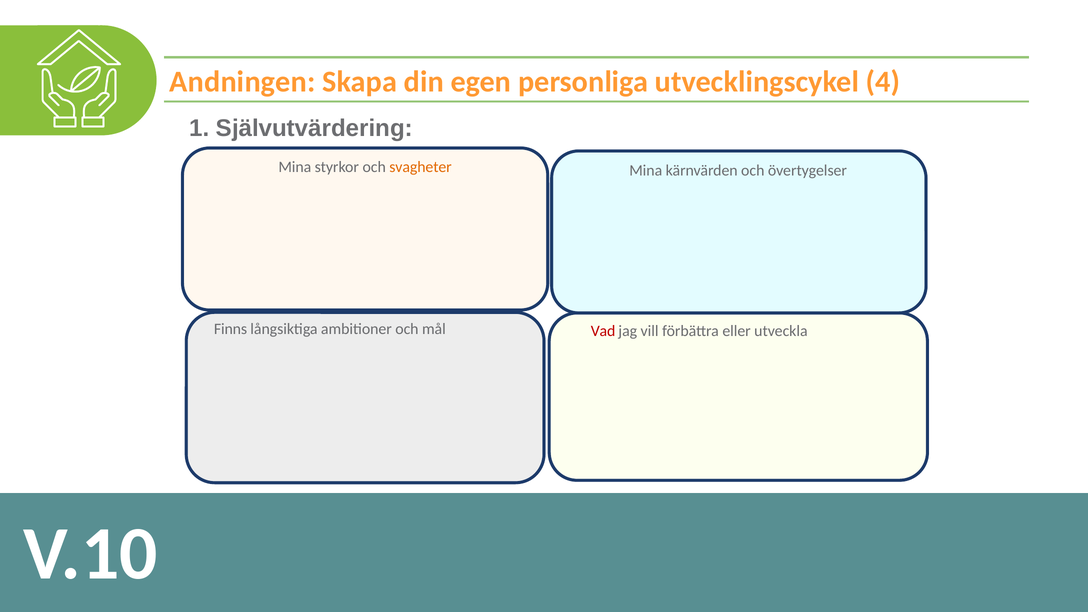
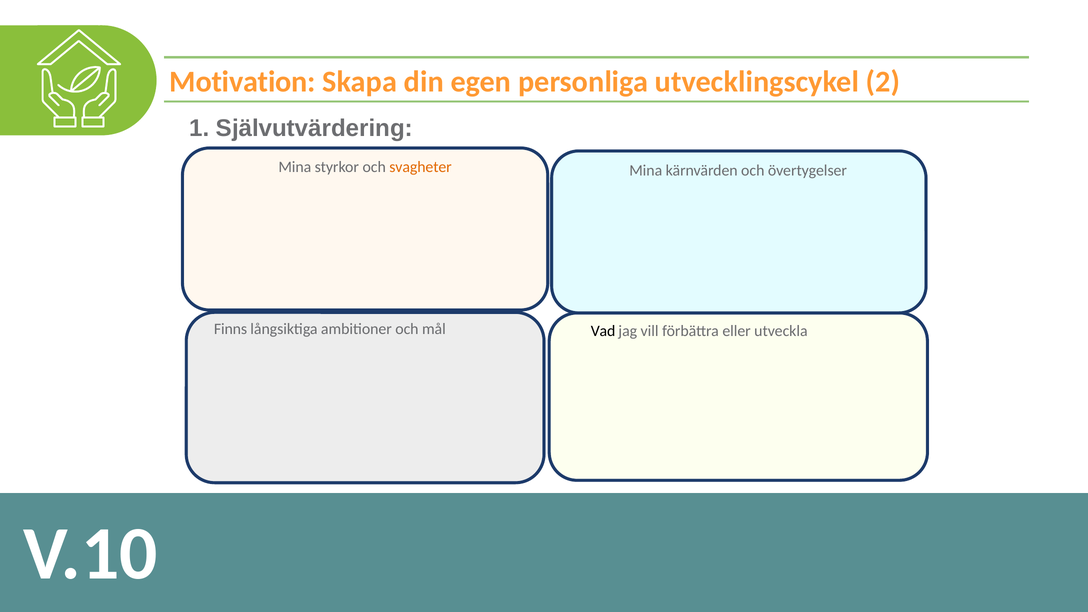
Andningen: Andningen -> Motivation (243, 82)
4: 4 -> 2 (883, 82)
Vad colour: red -> black (603, 331)
